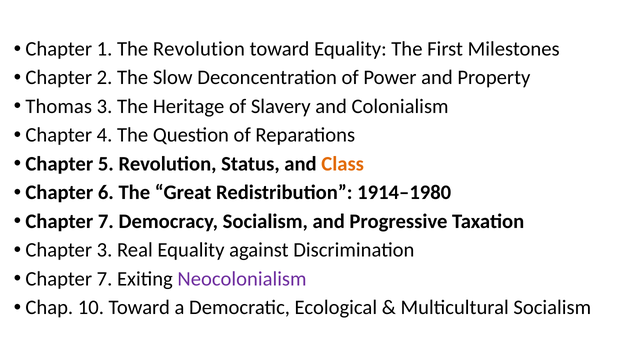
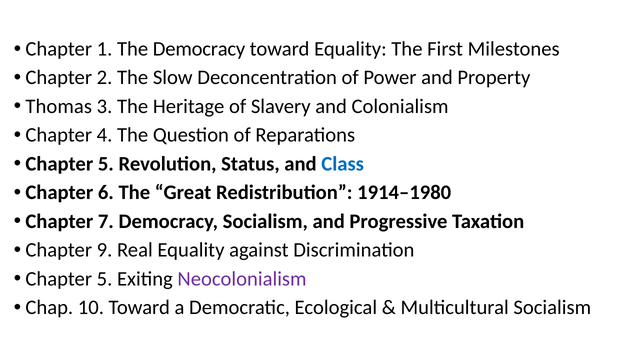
The Revolution: Revolution -> Democracy (199, 49)
Class colour: orange -> blue (343, 164)
Chapter 3: 3 -> 9 (105, 250)
7: 7 -> 5 (105, 279)
